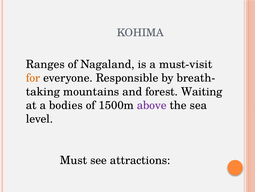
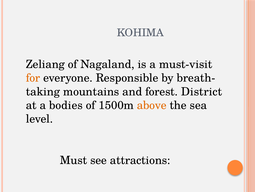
Ranges: Ranges -> Zeliang (45, 64)
Waiting: Waiting -> District (202, 91)
above colour: purple -> orange (152, 105)
